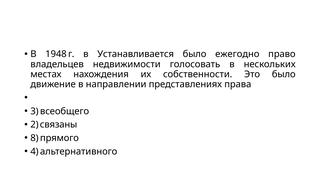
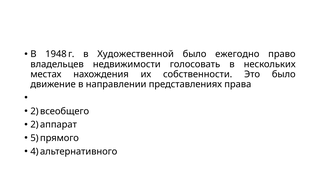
Устанавливается: Устанавливается -> Художественной (136, 54)
3: 3 -> 2 (34, 111)
связаны: связаны -> аппарат (58, 125)
8: 8 -> 5 (34, 138)
